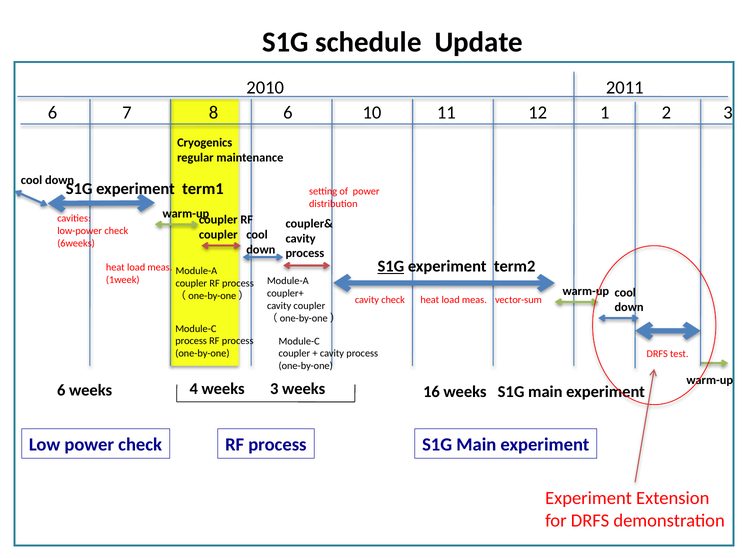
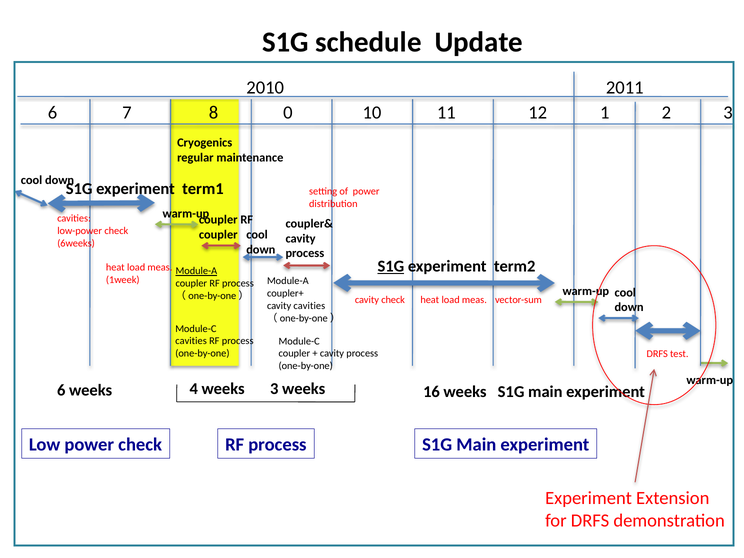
8 6: 6 -> 0 (288, 113)
Module-A underline: none -> present (196, 271)
cavity coupler: coupler -> cavities (309, 306)
process: process -> cavities (191, 341)
